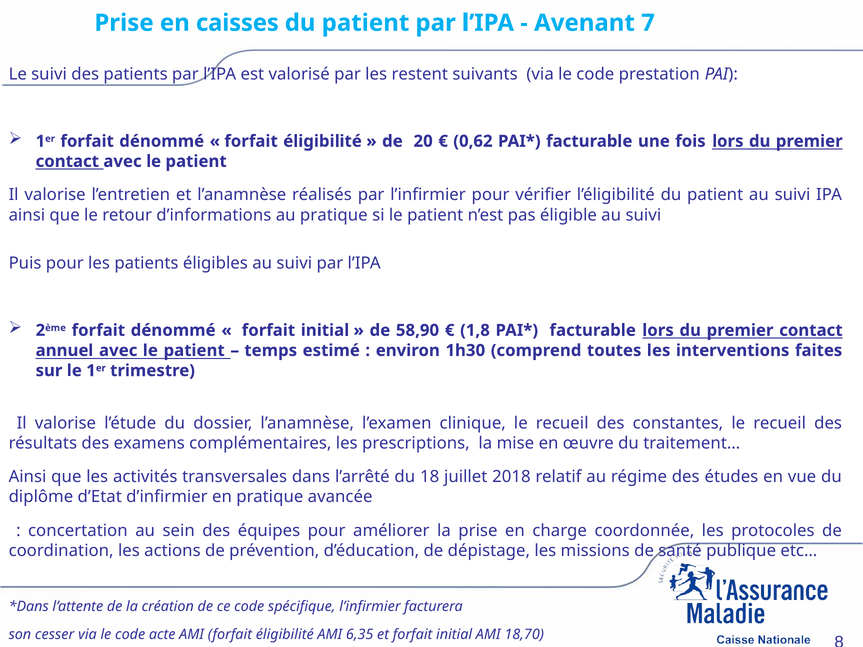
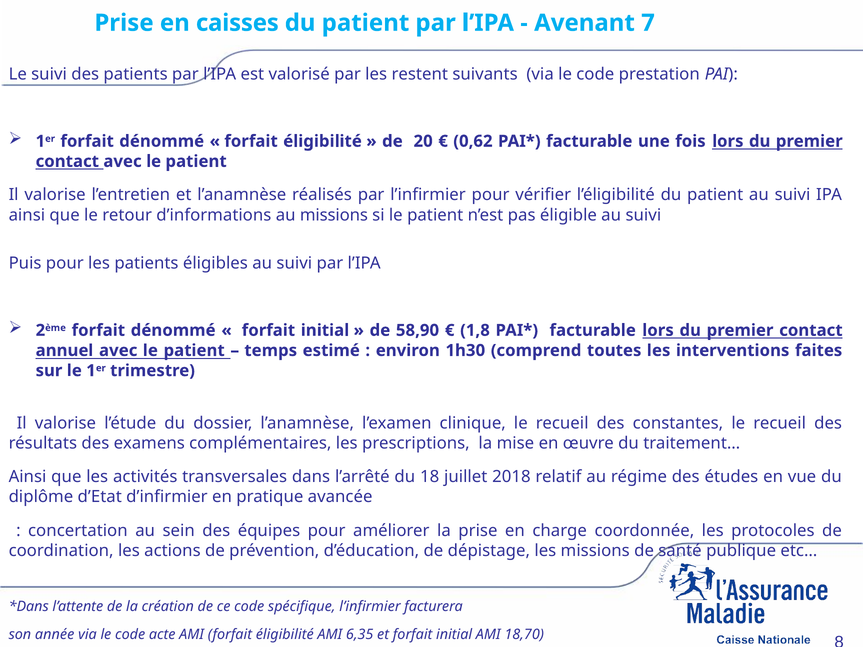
au pratique: pratique -> missions (334, 215)
cesser: cesser -> année (55, 635)
